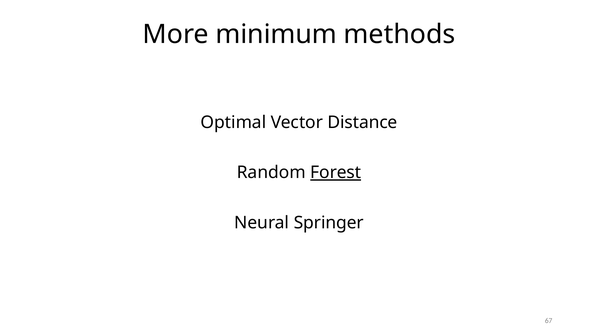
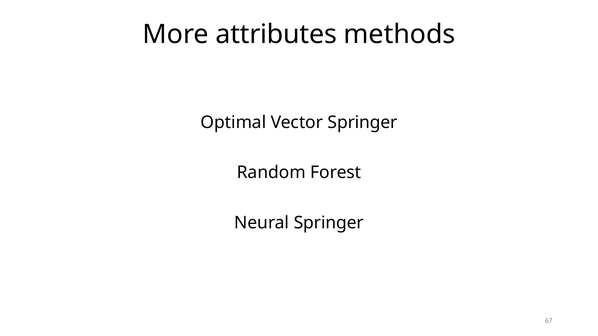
minimum: minimum -> attributes (276, 34)
Vector Distance: Distance -> Springer (363, 123)
Forest underline: present -> none (336, 173)
